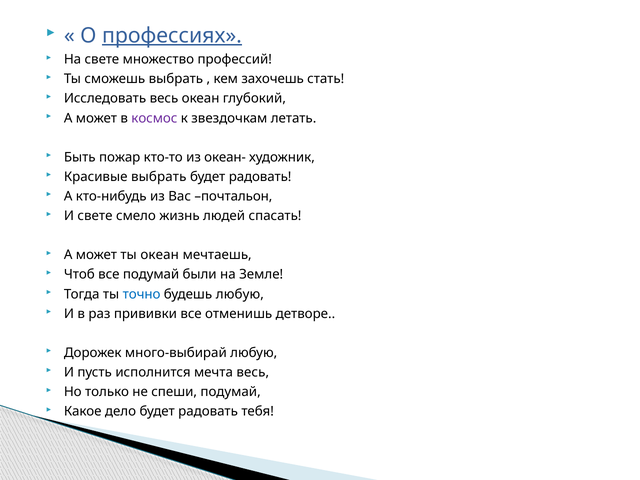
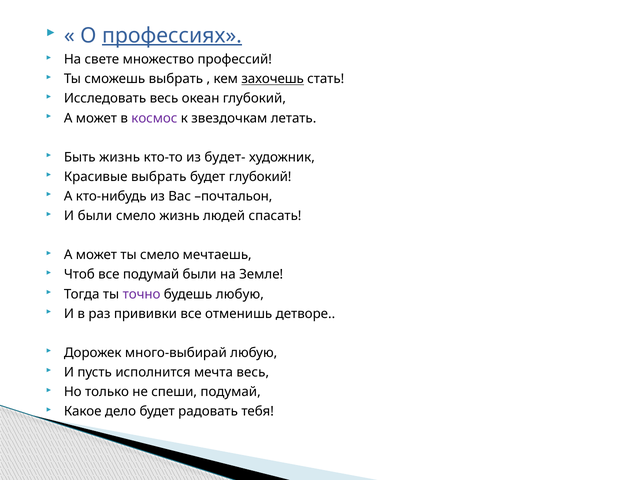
захочешь underline: none -> present (273, 79)
Быть пожар: пожар -> жизнь (120, 157)
океан-: океан- -> будет- (225, 157)
радовать: радовать -> глубокий (260, 177)
И свете: свете -> были (95, 216)
ты океан: океан -> смело (160, 255)
точно colour: blue -> purple (142, 294)
